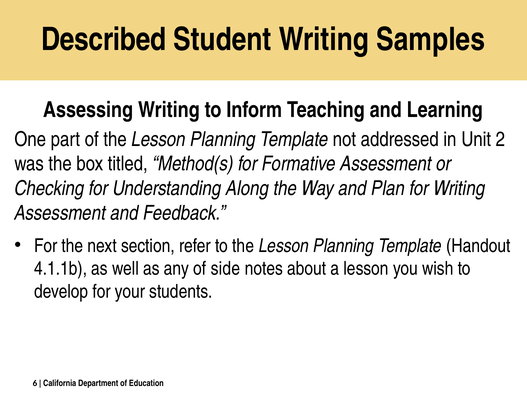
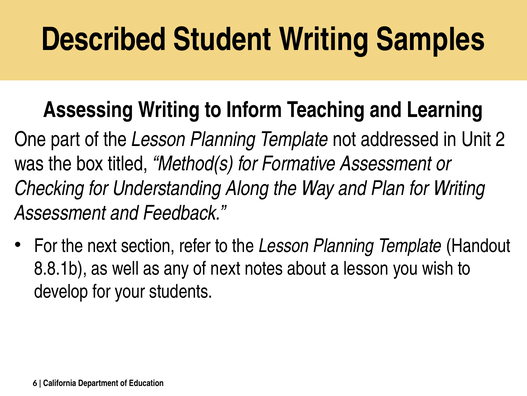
4.1.1b: 4.1.1b -> 8.8.1b (61, 268)
of side: side -> next (226, 268)
